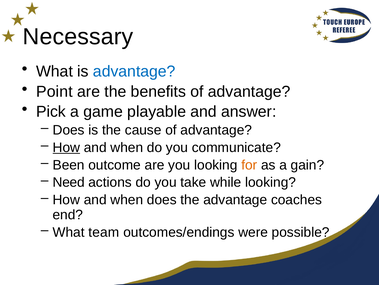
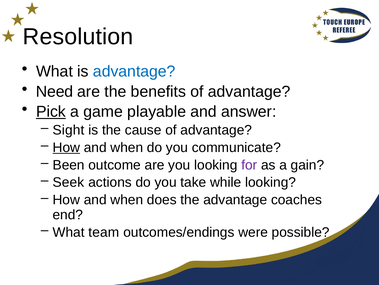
Necessary: Necessary -> Resolution (78, 37)
Point: Point -> Need (55, 91)
Pick underline: none -> present (51, 111)
Does: Does -> Sight (69, 130)
for colour: orange -> purple (249, 165)
Need: Need -> Seek (69, 182)
